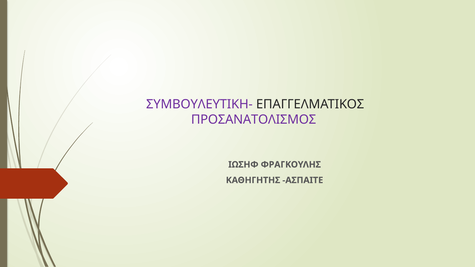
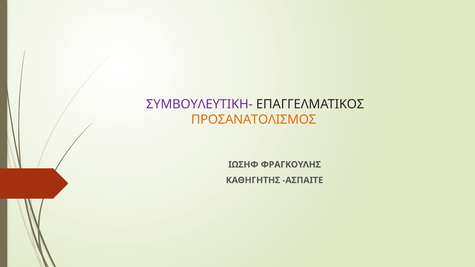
ΠΡΟΣΑΝΑΤΟΛΙΣΜΟΣ colour: purple -> orange (254, 120)
